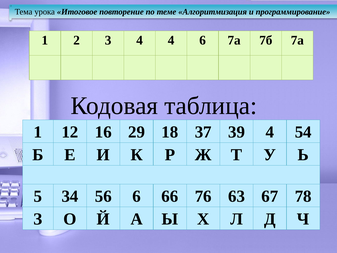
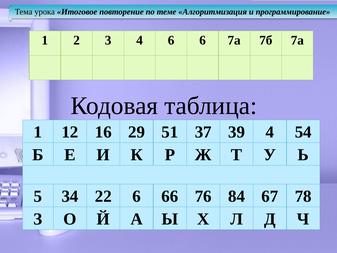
4 4: 4 -> 6 (171, 40)
18: 18 -> 51 (170, 132)
56: 56 -> 22 (103, 196)
63: 63 -> 84 (237, 196)
